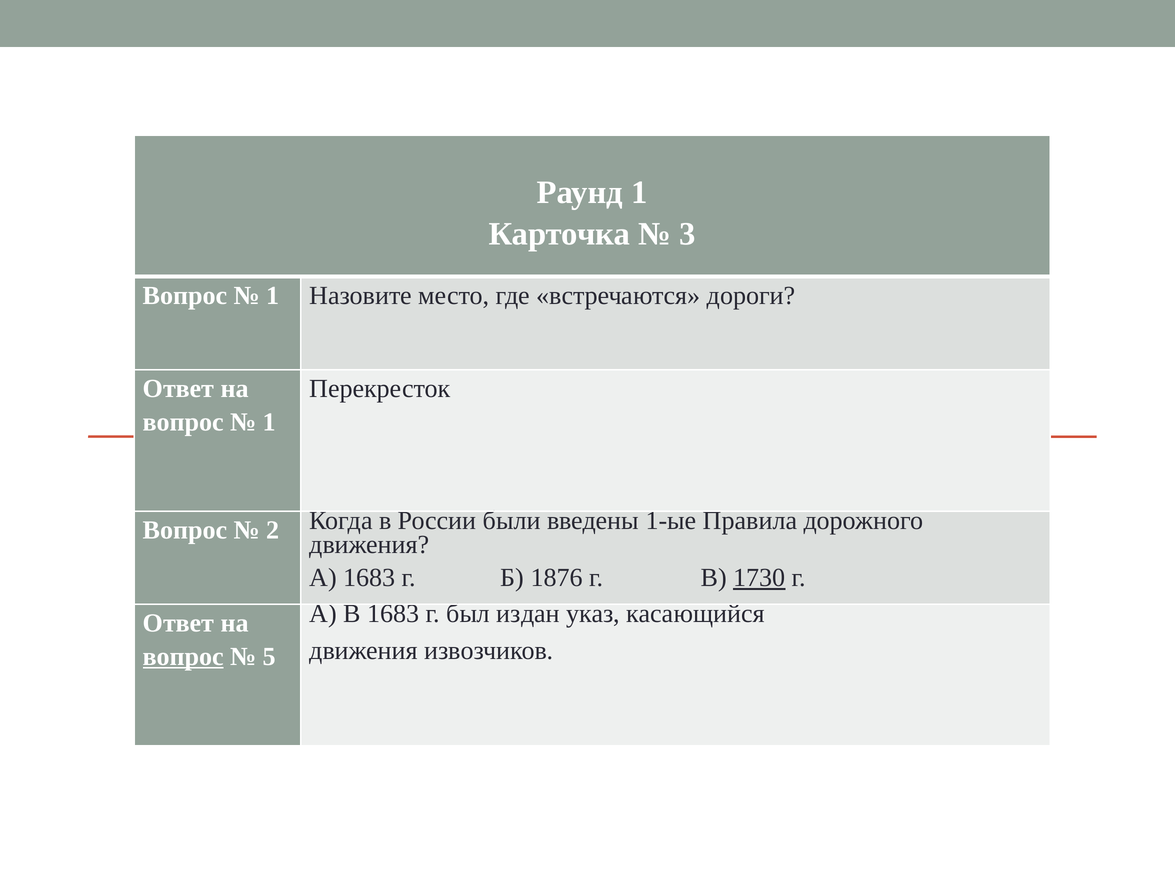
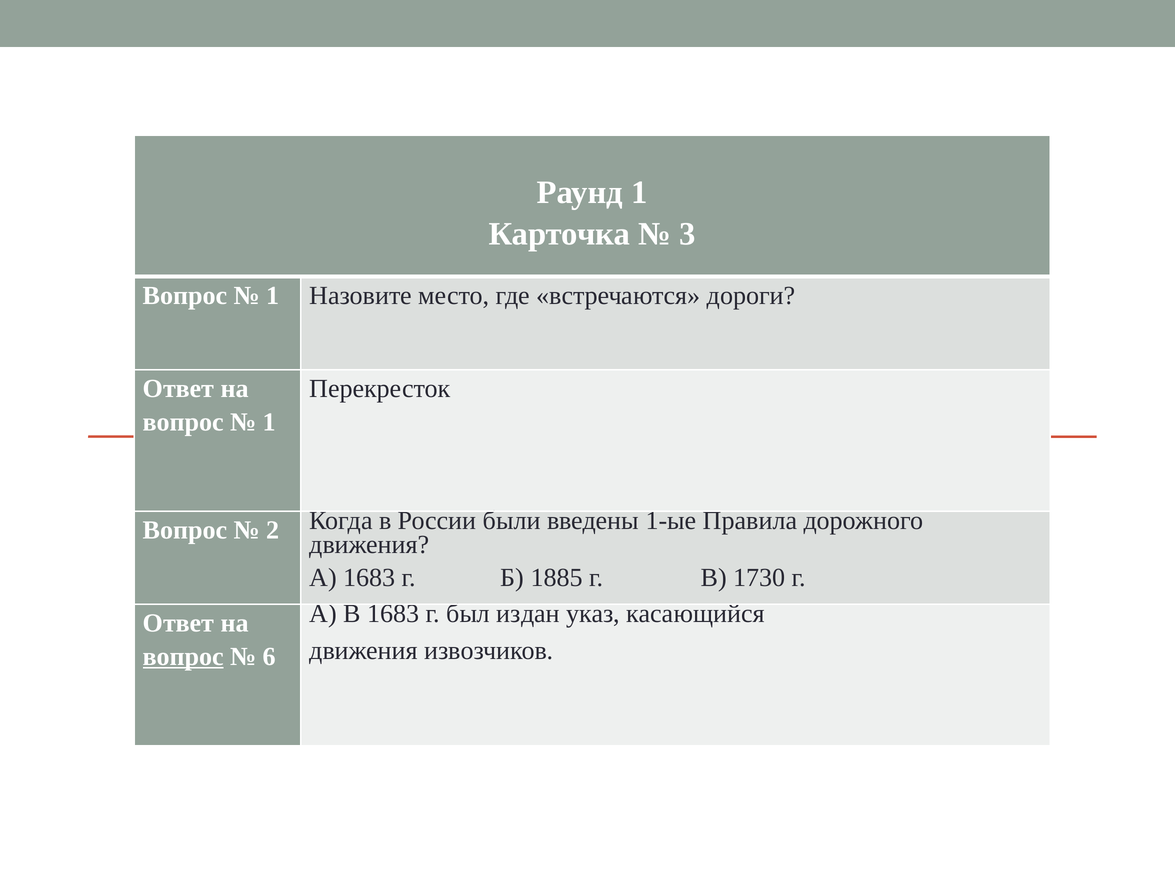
1876: 1876 -> 1885 (557, 578)
1730 underline: present -> none (759, 578)
5: 5 -> 6 (269, 657)
